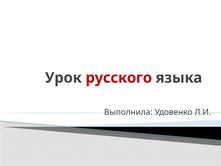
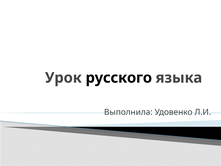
русского colour: red -> black (119, 78)
